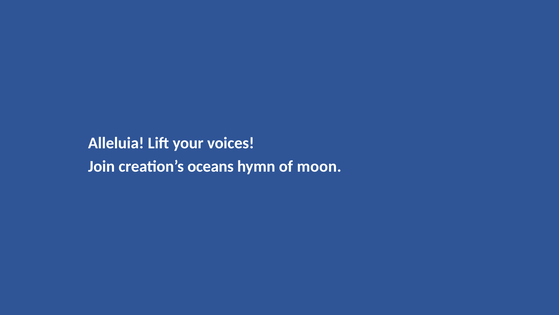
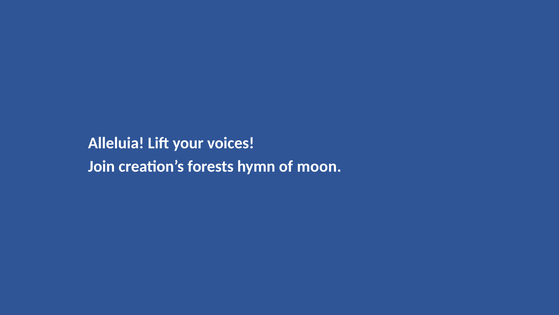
oceans: oceans -> forests (211, 166)
